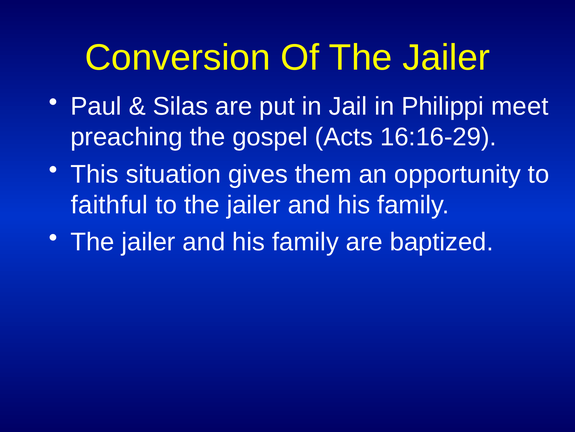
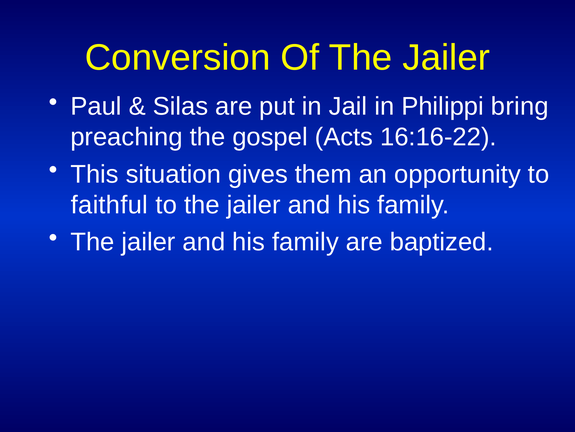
meet: meet -> bring (520, 106)
16:16-29: 16:16-29 -> 16:16-22 (438, 137)
